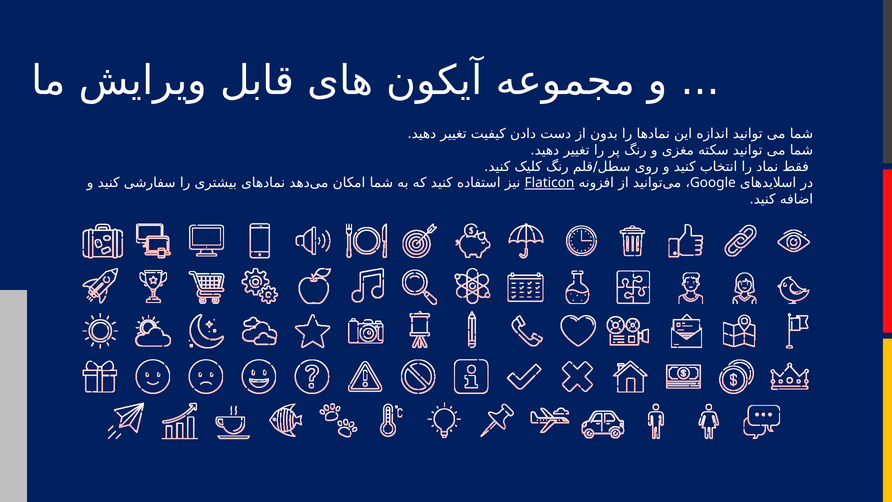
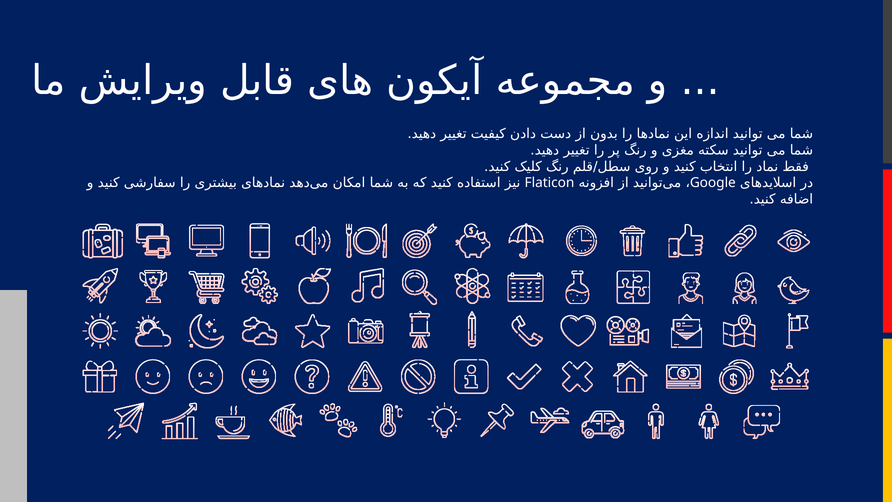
Flaticon underline: present -> none (549, 183)
